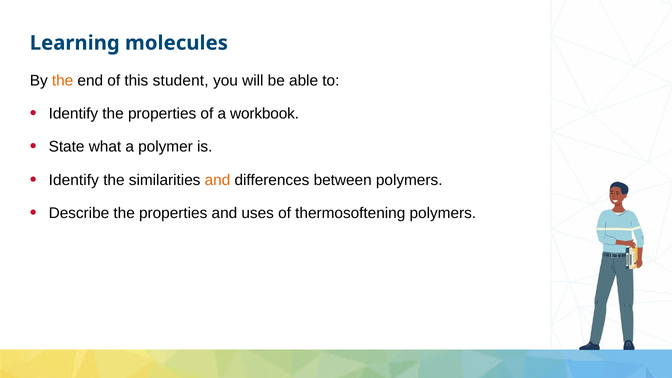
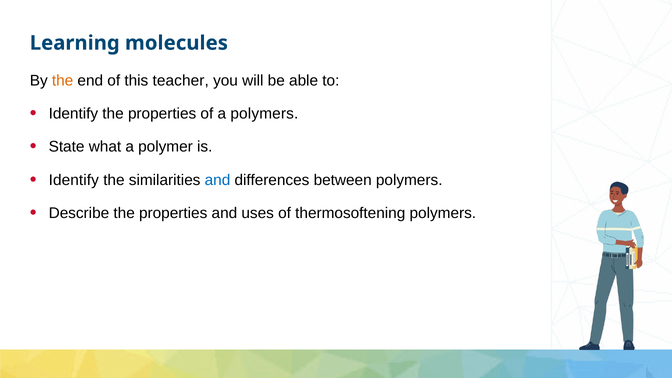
student: student -> teacher (181, 80)
a workbook: workbook -> polymers (264, 114)
and colour: orange -> blue (218, 180)
